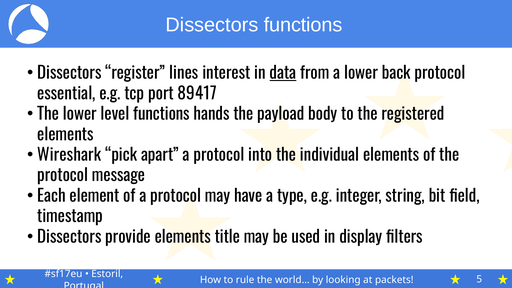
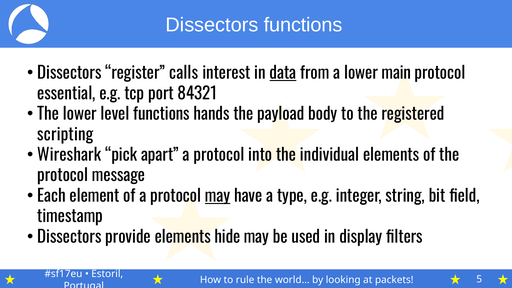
lines: lines -> calls (184, 73)
back: back -> main (396, 73)
89417: 89417 -> 84321 (197, 94)
elements: elements -> scripting (65, 135)
may underline: none -> present (218, 196)
title: title -> hide (227, 237)
